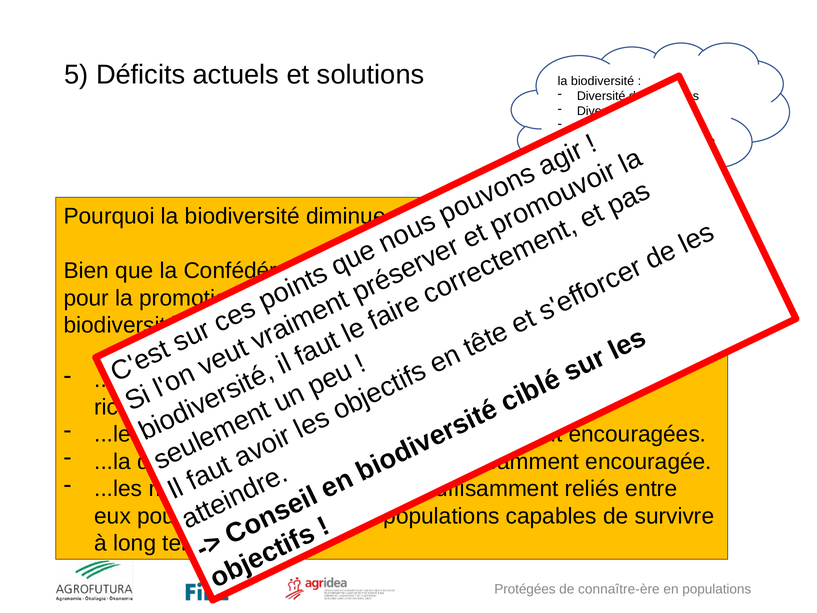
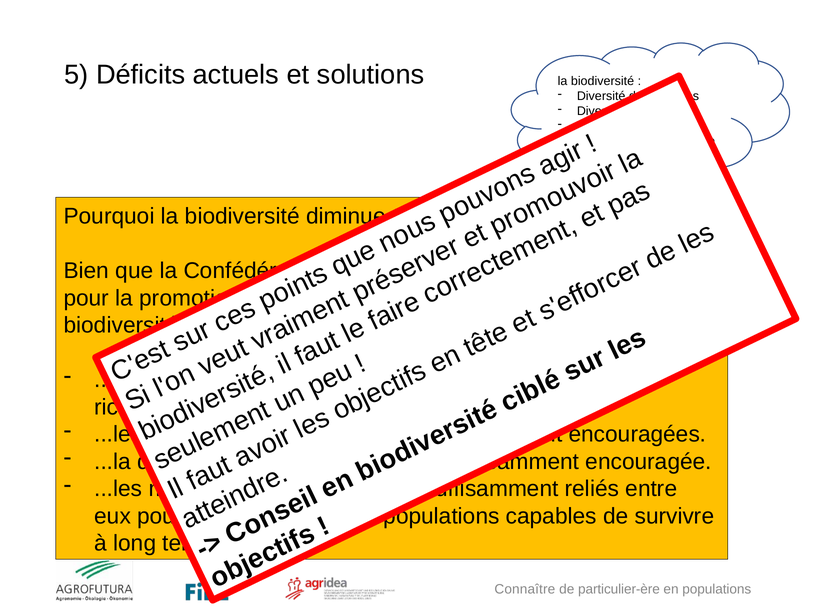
Protégées: Protégées -> Connaître (525, 589)
connaître-ère: connaître-ère -> particulier-ère (619, 589)
